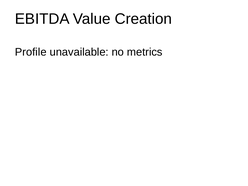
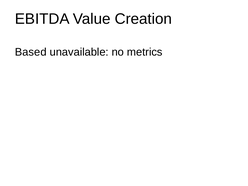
Profile: Profile -> Based (31, 52)
